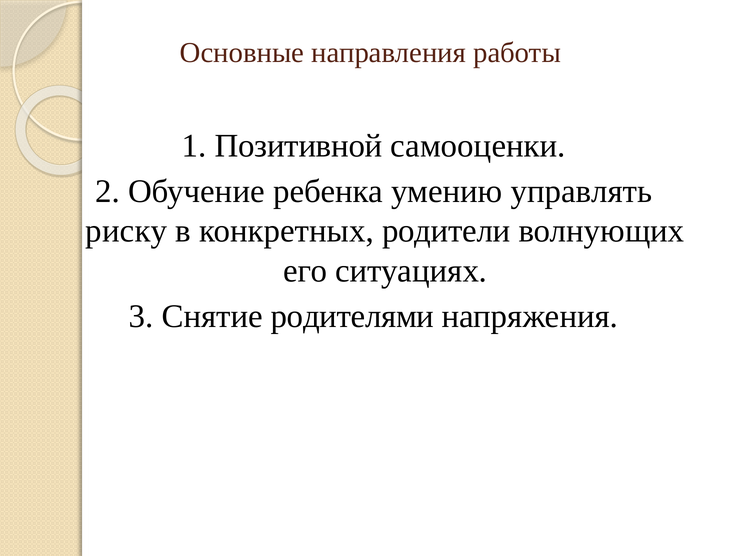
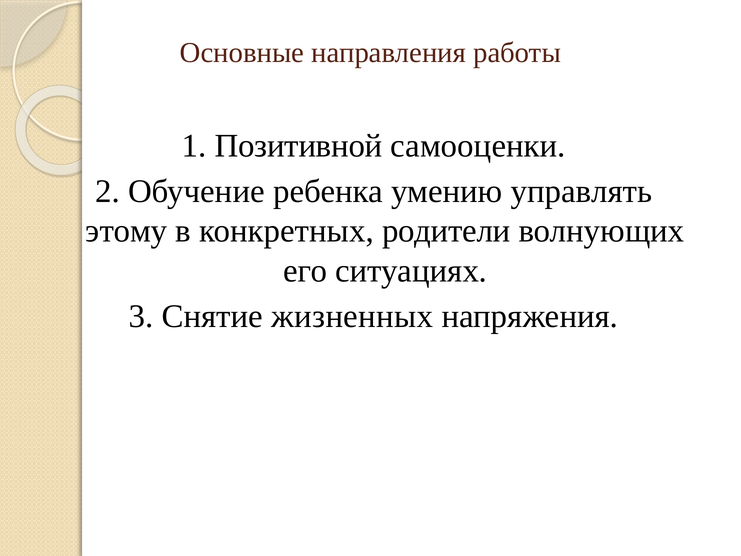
риску: риску -> этому (126, 231)
родителями: родителями -> жизненных (352, 316)
